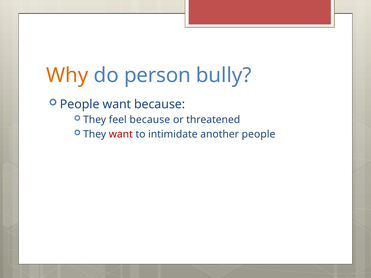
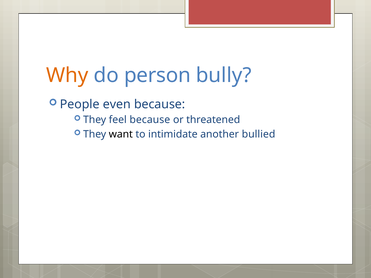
People want: want -> even (117, 104)
want colour: red -> black (121, 134)
another people: people -> bullied (259, 134)
